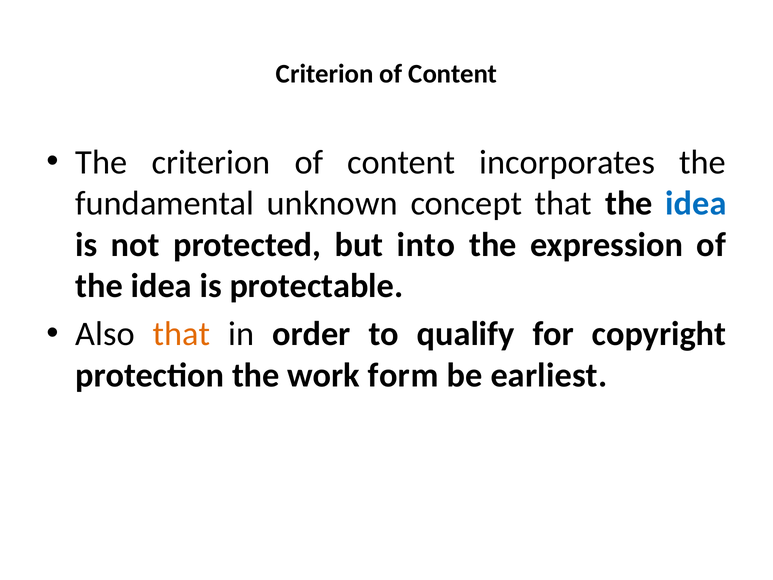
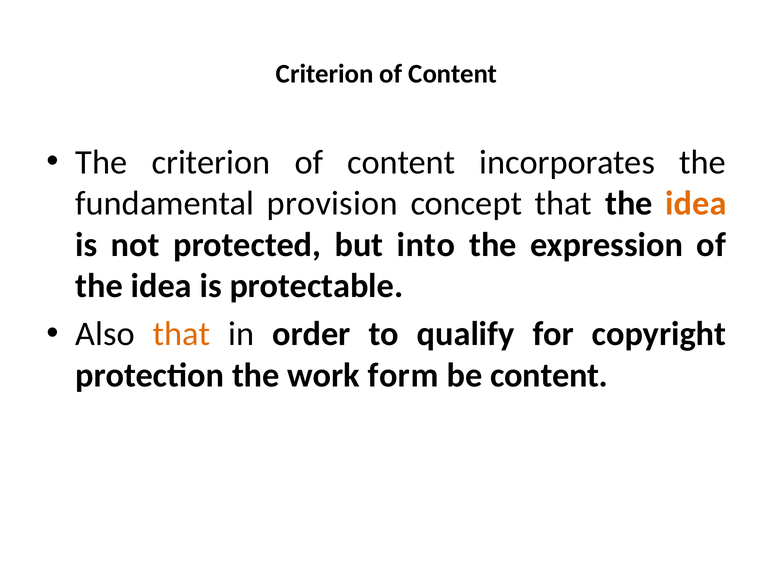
unknown: unknown -> provision (332, 203)
idea colour: blue -> orange (696, 203)
be earliest: earliest -> content (549, 375)
